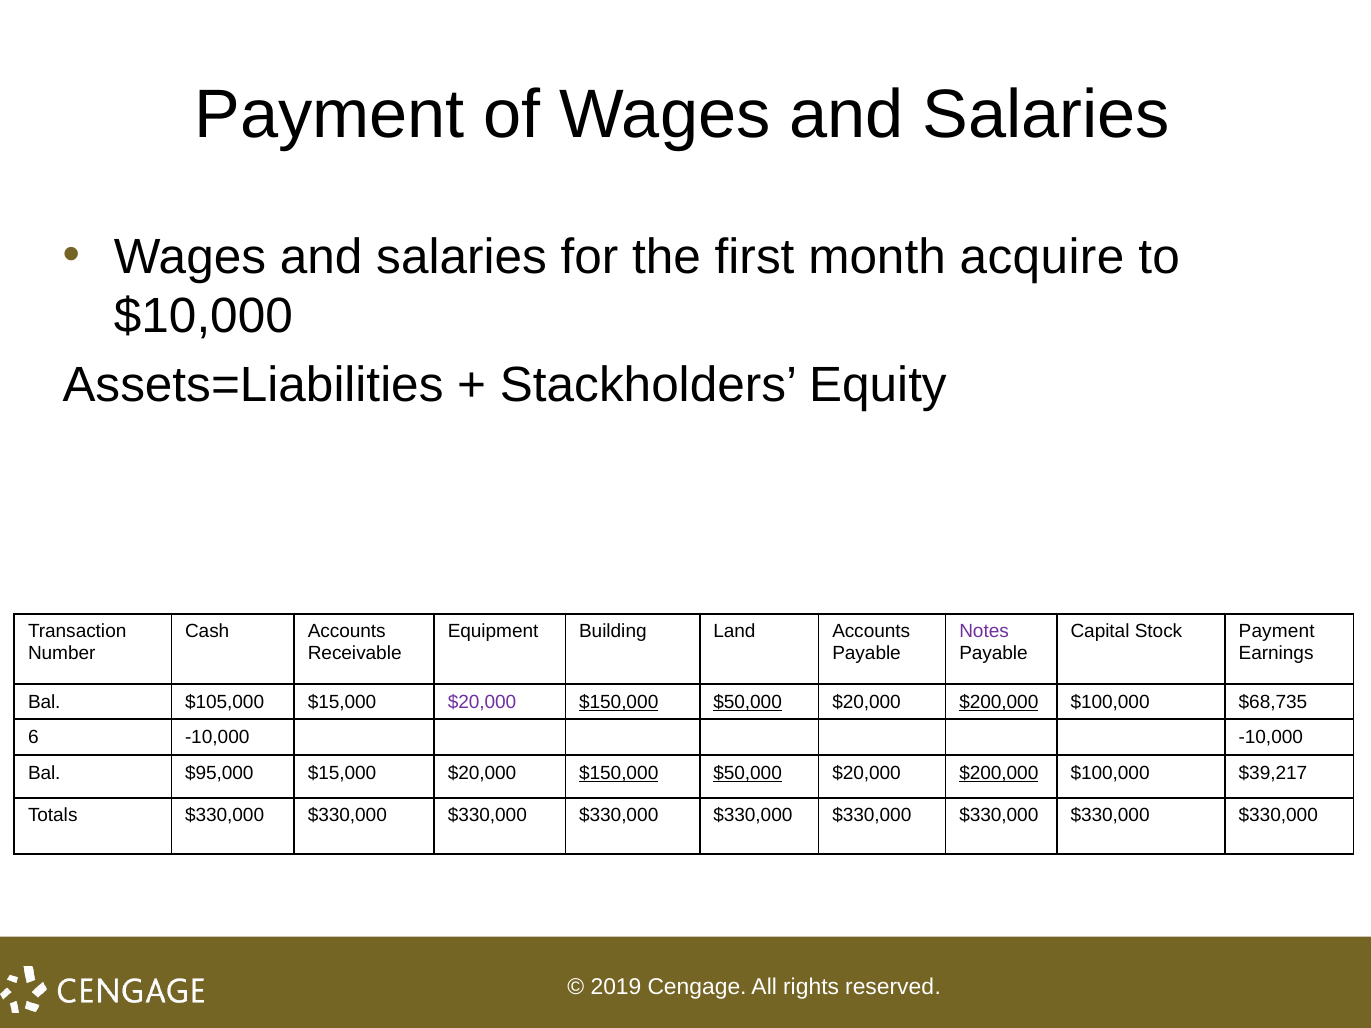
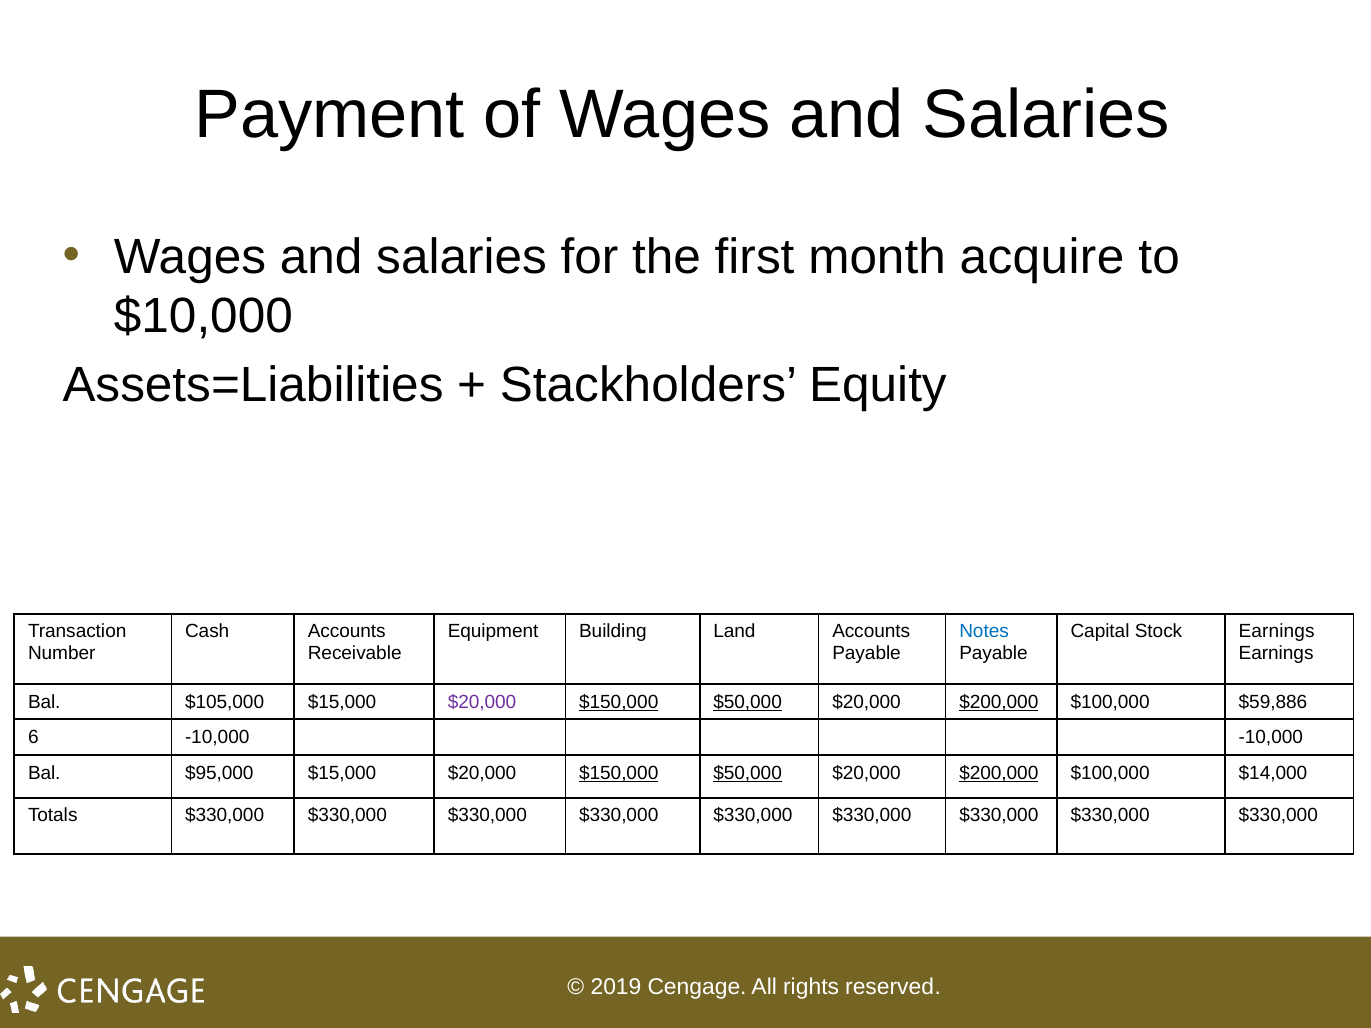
Notes colour: purple -> blue (984, 632)
Stock Payment: Payment -> Earnings (1277, 632)
$68,735: $68,735 -> $59,886 (1273, 702)
$39,217: $39,217 -> $14,000 (1273, 773)
